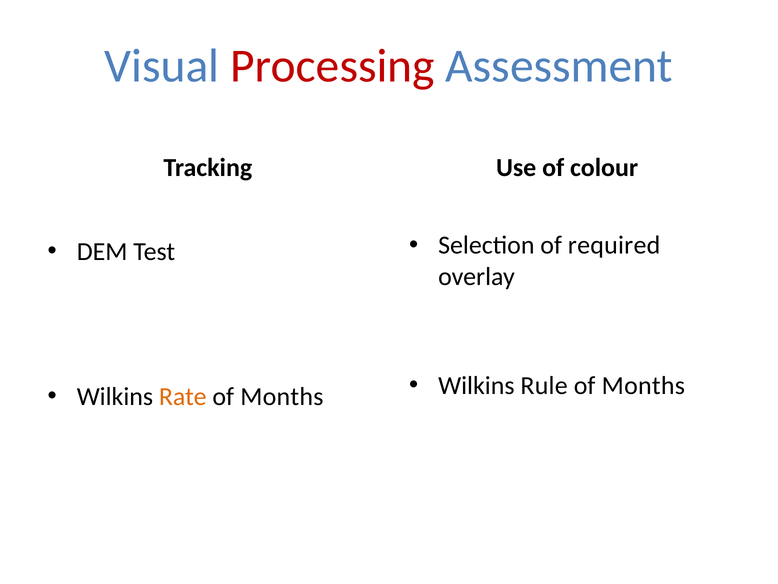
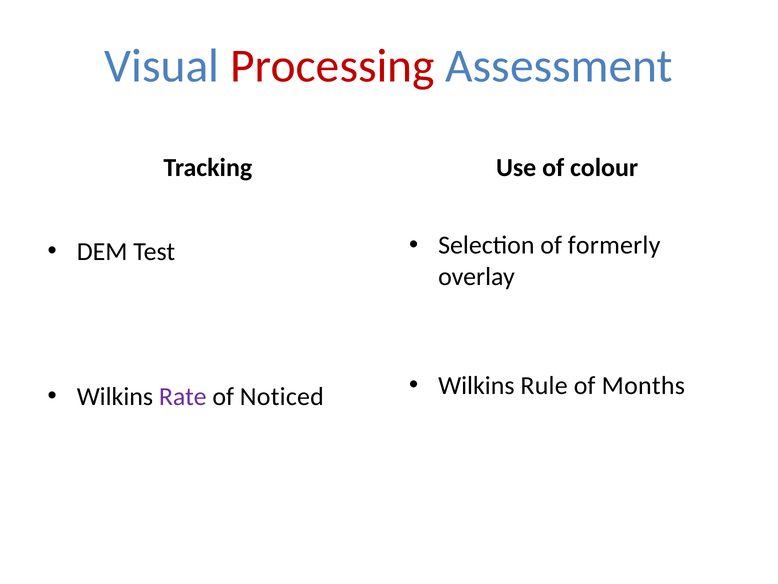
required: required -> formerly (614, 245)
Rate colour: orange -> purple (183, 396)
Months: Months -> Noticed (282, 396)
